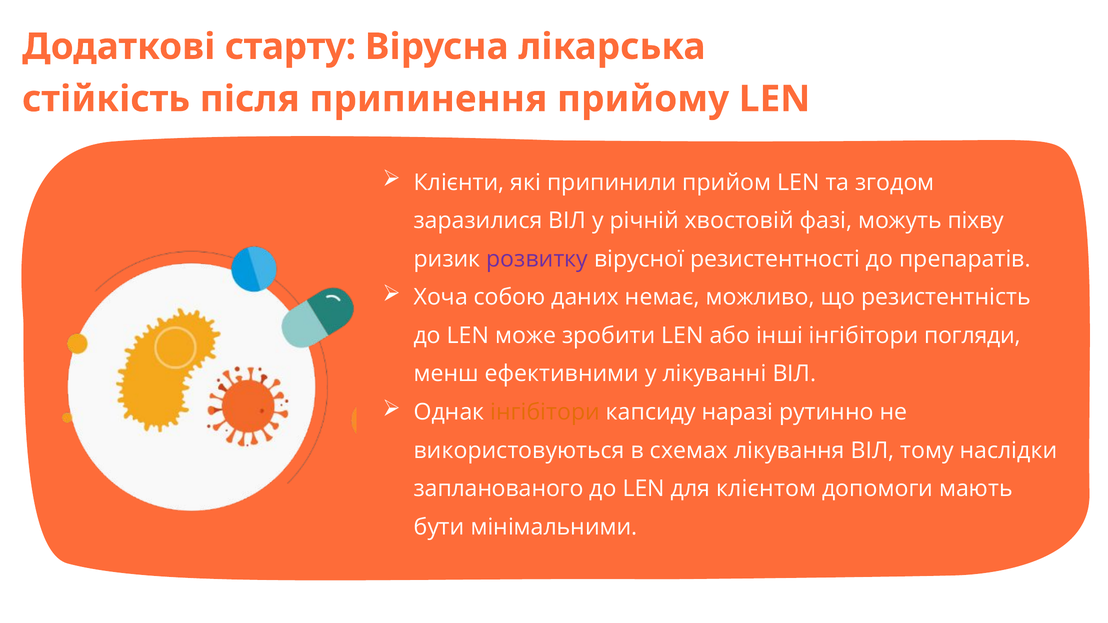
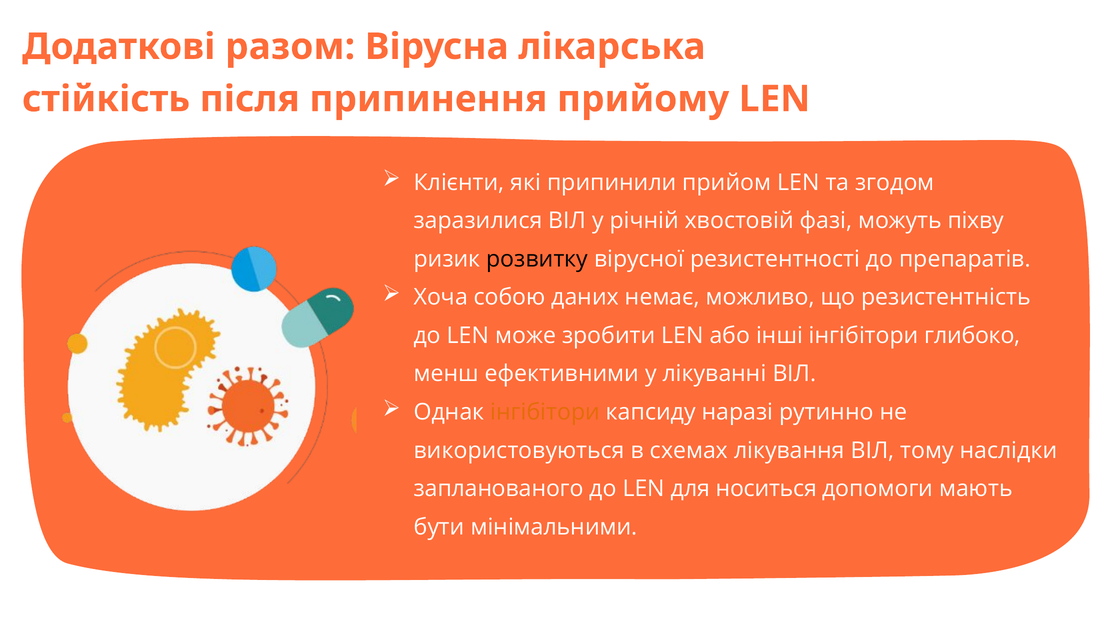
старту: старту -> разом (290, 47)
розвитку colour: purple -> black (537, 259)
погляди: погляди -> глибоко (972, 336)
клієнтом: клієнтом -> носиться (766, 489)
